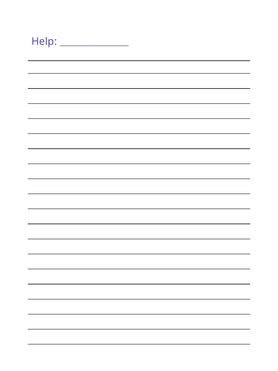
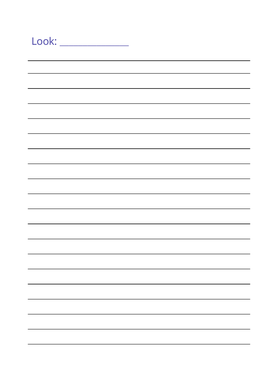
Help: Help -> Look (44, 41)
